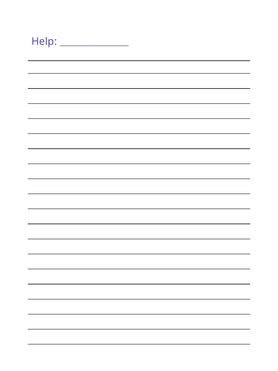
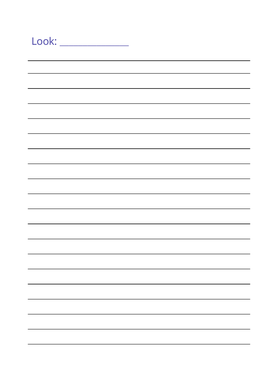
Help: Help -> Look (44, 41)
